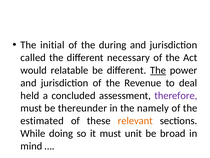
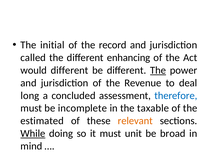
during: during -> record (113, 45)
necessary: necessary -> enhancing (129, 57)
would relatable: relatable -> different (70, 70)
held: held -> long (30, 95)
therefore colour: purple -> blue (176, 95)
thereunder: thereunder -> incomplete (82, 108)
namely: namely -> taxable (153, 108)
While underline: none -> present (33, 133)
